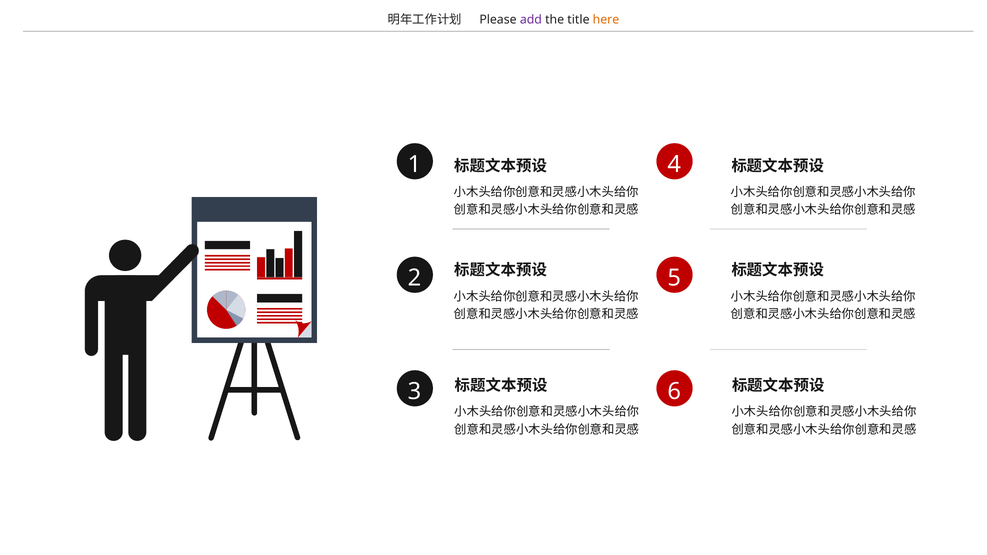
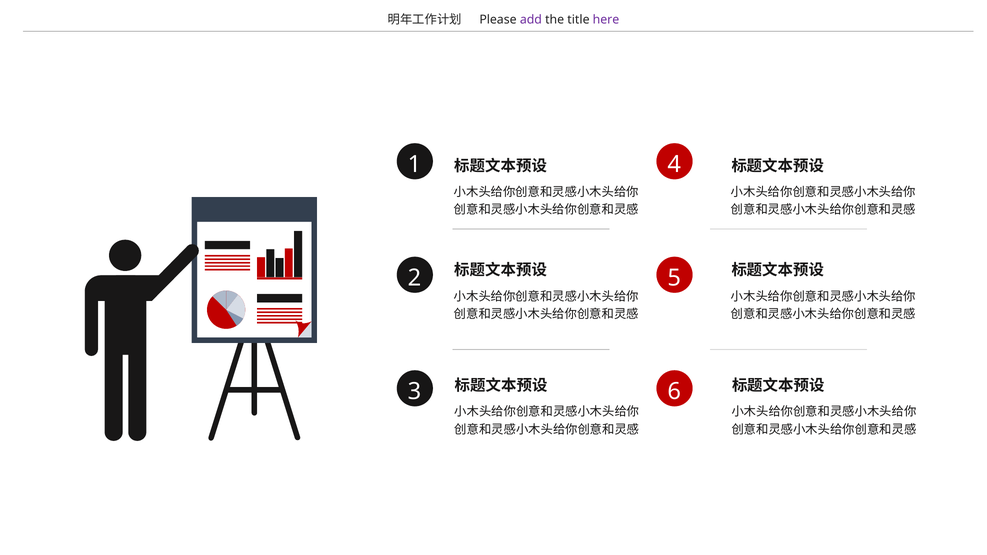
here colour: orange -> purple (606, 20)
